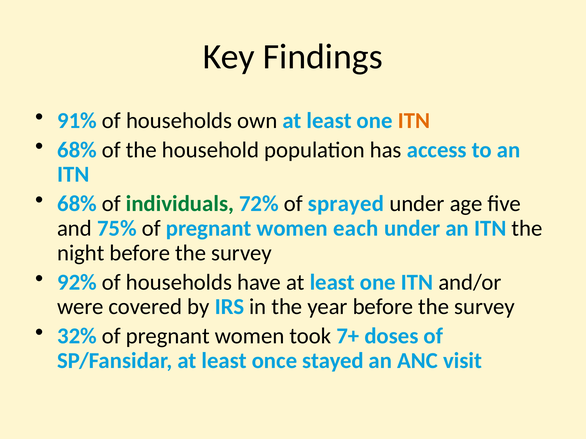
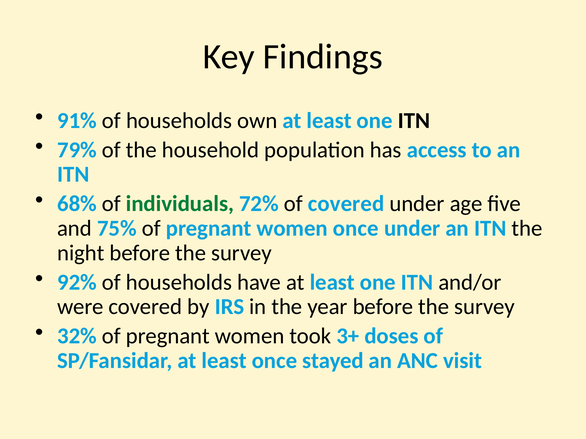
ITN colour: orange -> black (414, 121)
68%: 68% -> 79% (77, 150)
of sprayed: sprayed -> covered (346, 204)
women each: each -> once (356, 229)
7+: 7+ -> 3+ (348, 336)
